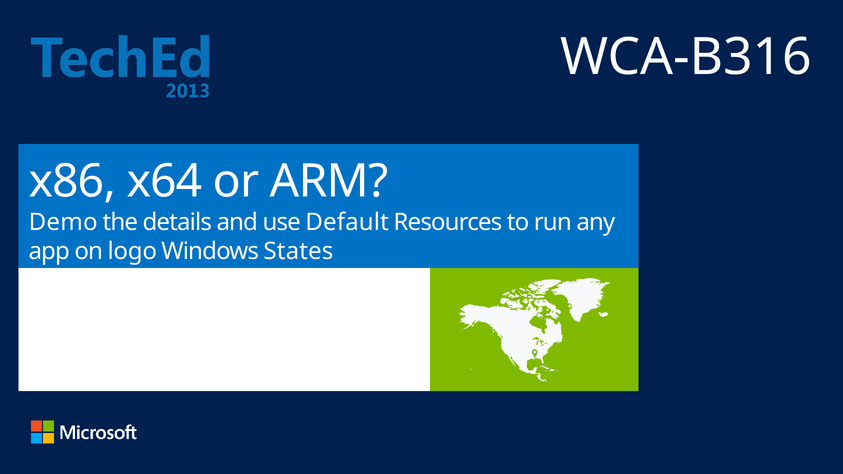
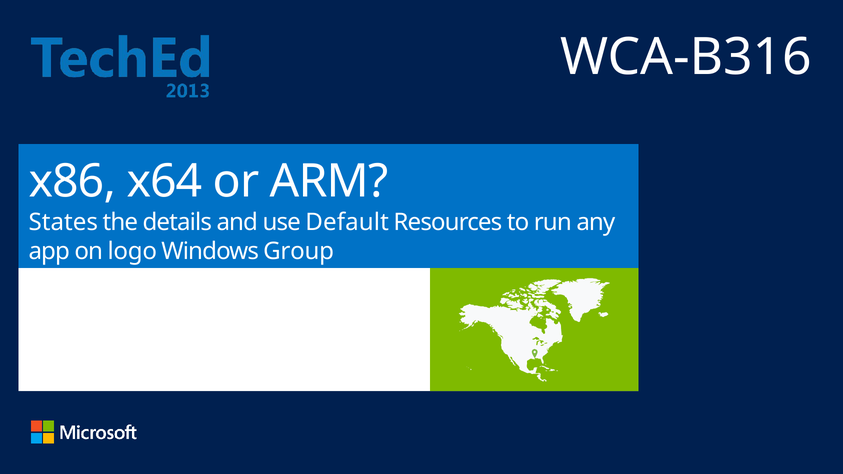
Demo: Demo -> States (63, 222)
States: States -> Group (299, 251)
